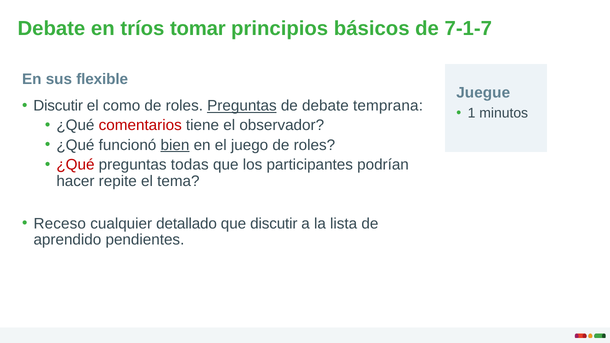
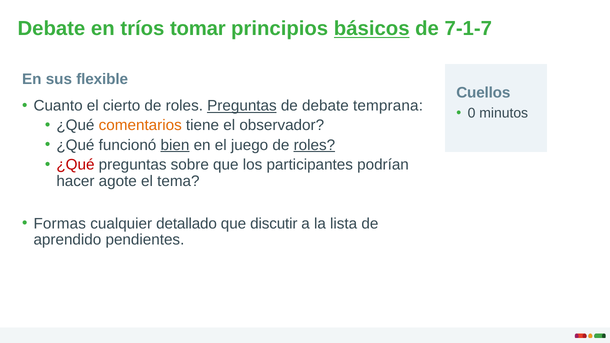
básicos underline: none -> present (372, 29)
Juegue: Juegue -> Cuellos (483, 93)
Discutir: Discutir -> Cuanto (58, 106)
como: como -> cierto (122, 106)
1: 1 -> 0 (472, 113)
comentarios colour: red -> orange (140, 125)
roles underline: none -> present (314, 145)
todas: todas -> sobre (190, 165)
repite: repite -> agote (118, 181)
Receso: Receso -> Formas (60, 224)
